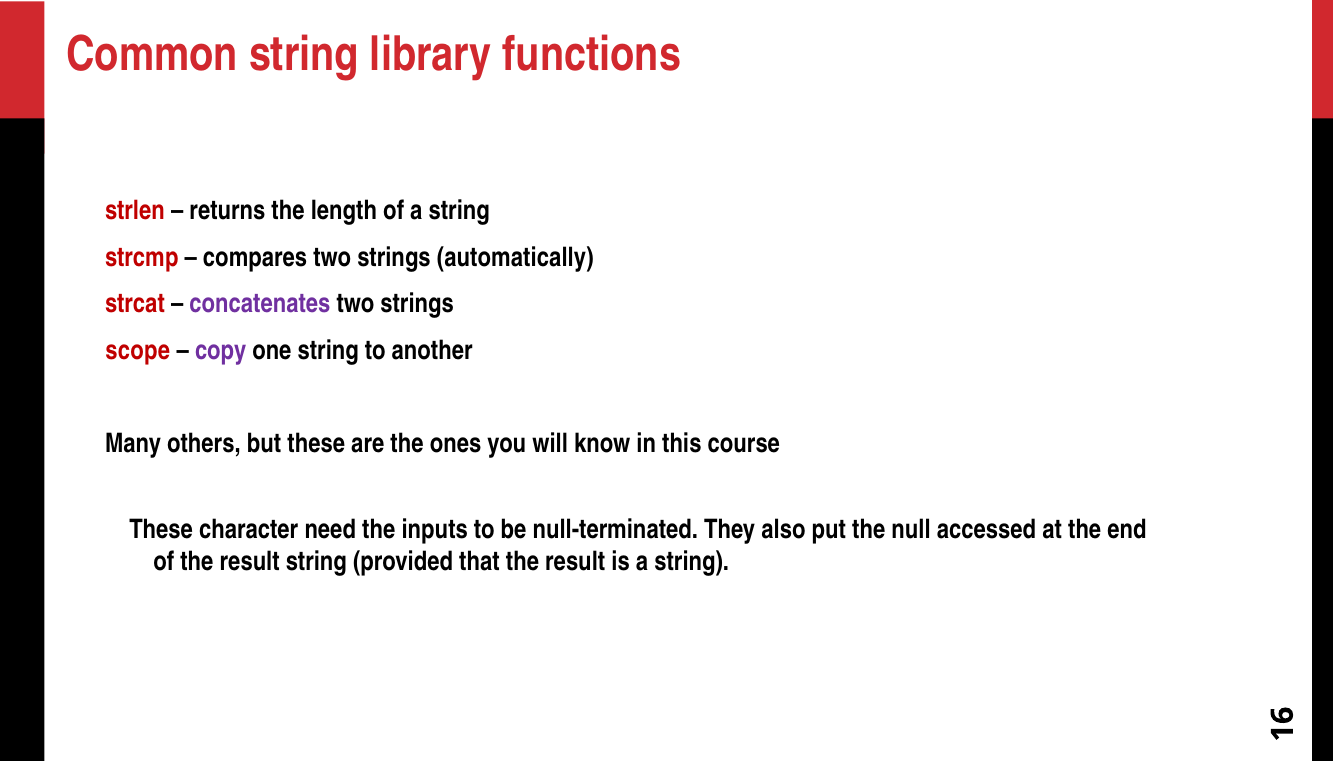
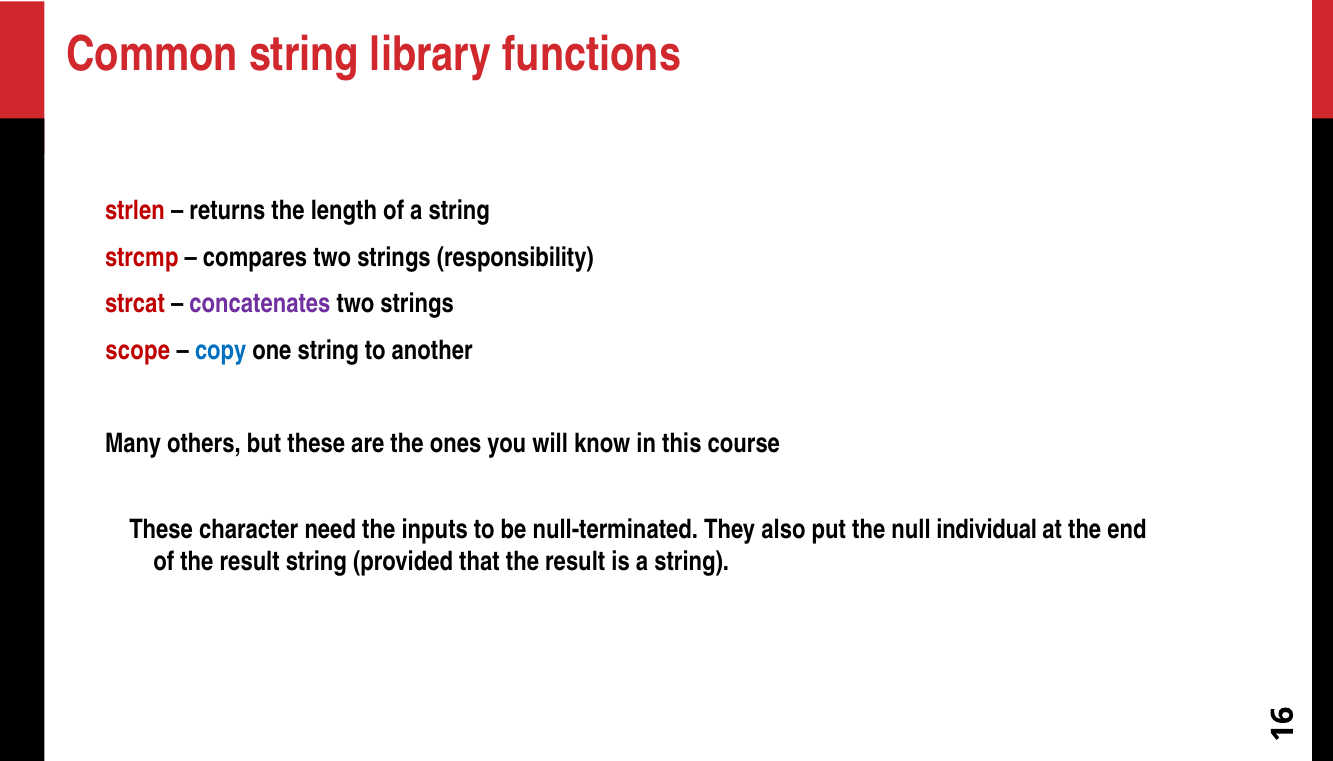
automatically: automatically -> responsibility (515, 258)
copy colour: purple -> blue (221, 351)
accessed: accessed -> individual (987, 530)
